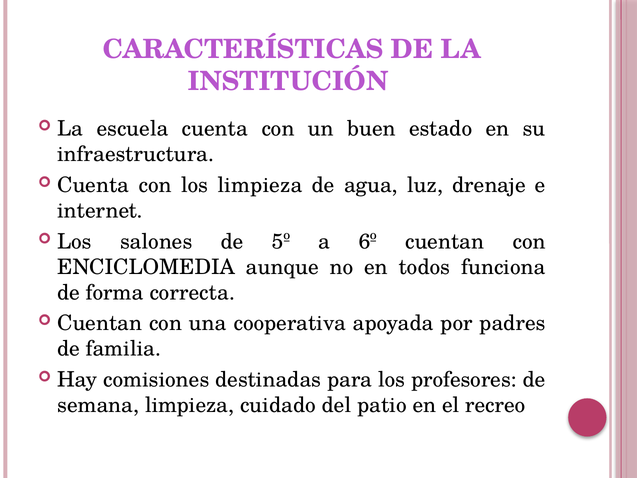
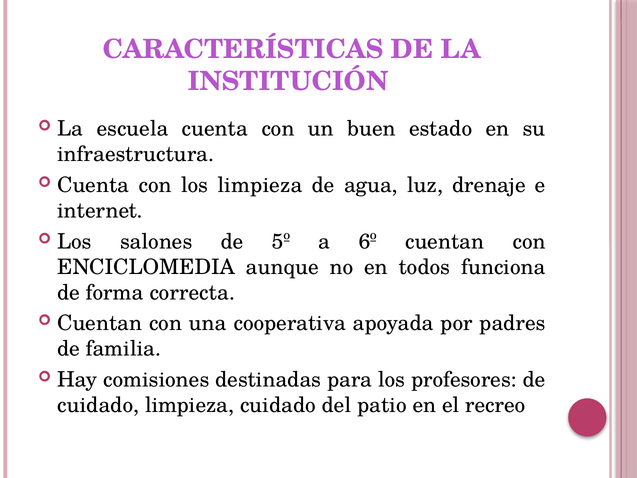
semana: semana -> cuidado (98, 405)
